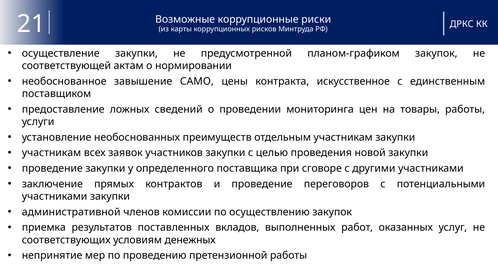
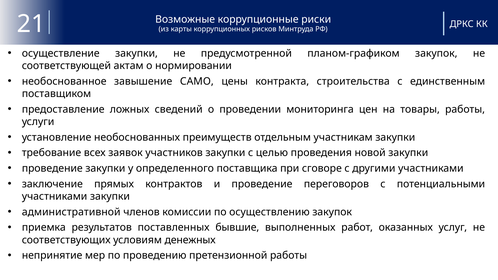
искусственное: искусственное -> строительства (353, 81)
участникам: участникам -> требование (51, 153)
вкладов: вкладов -> бывшие (237, 228)
